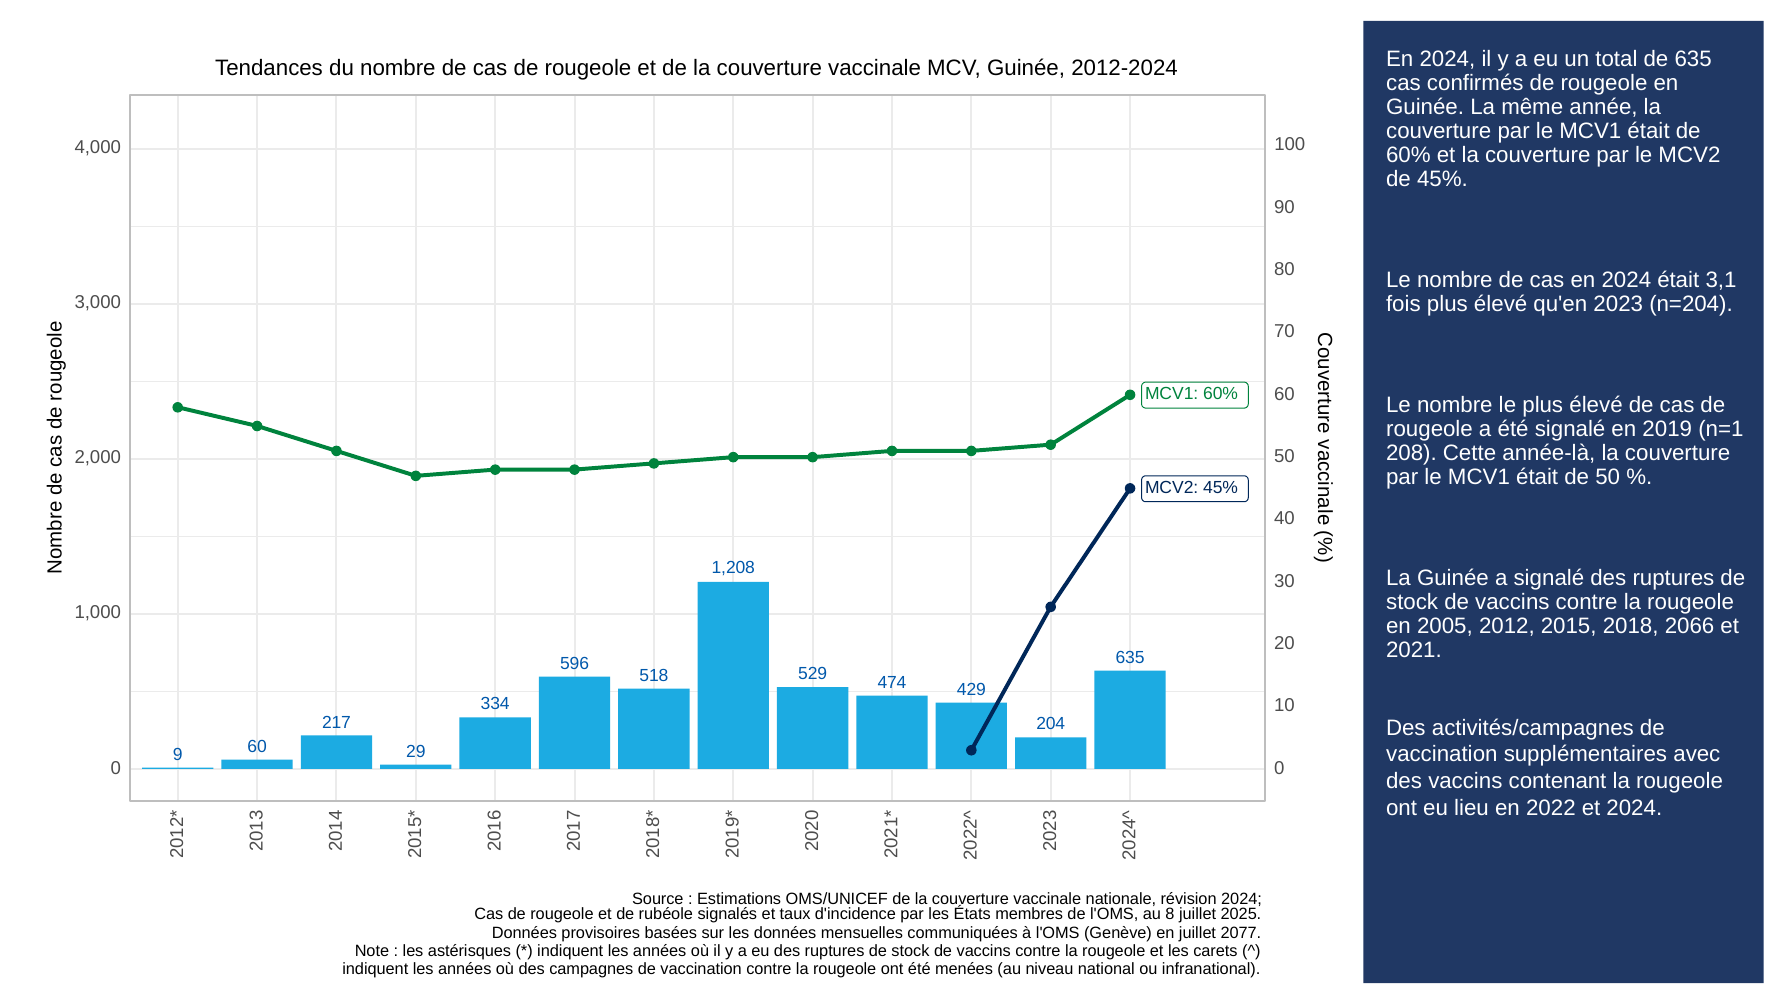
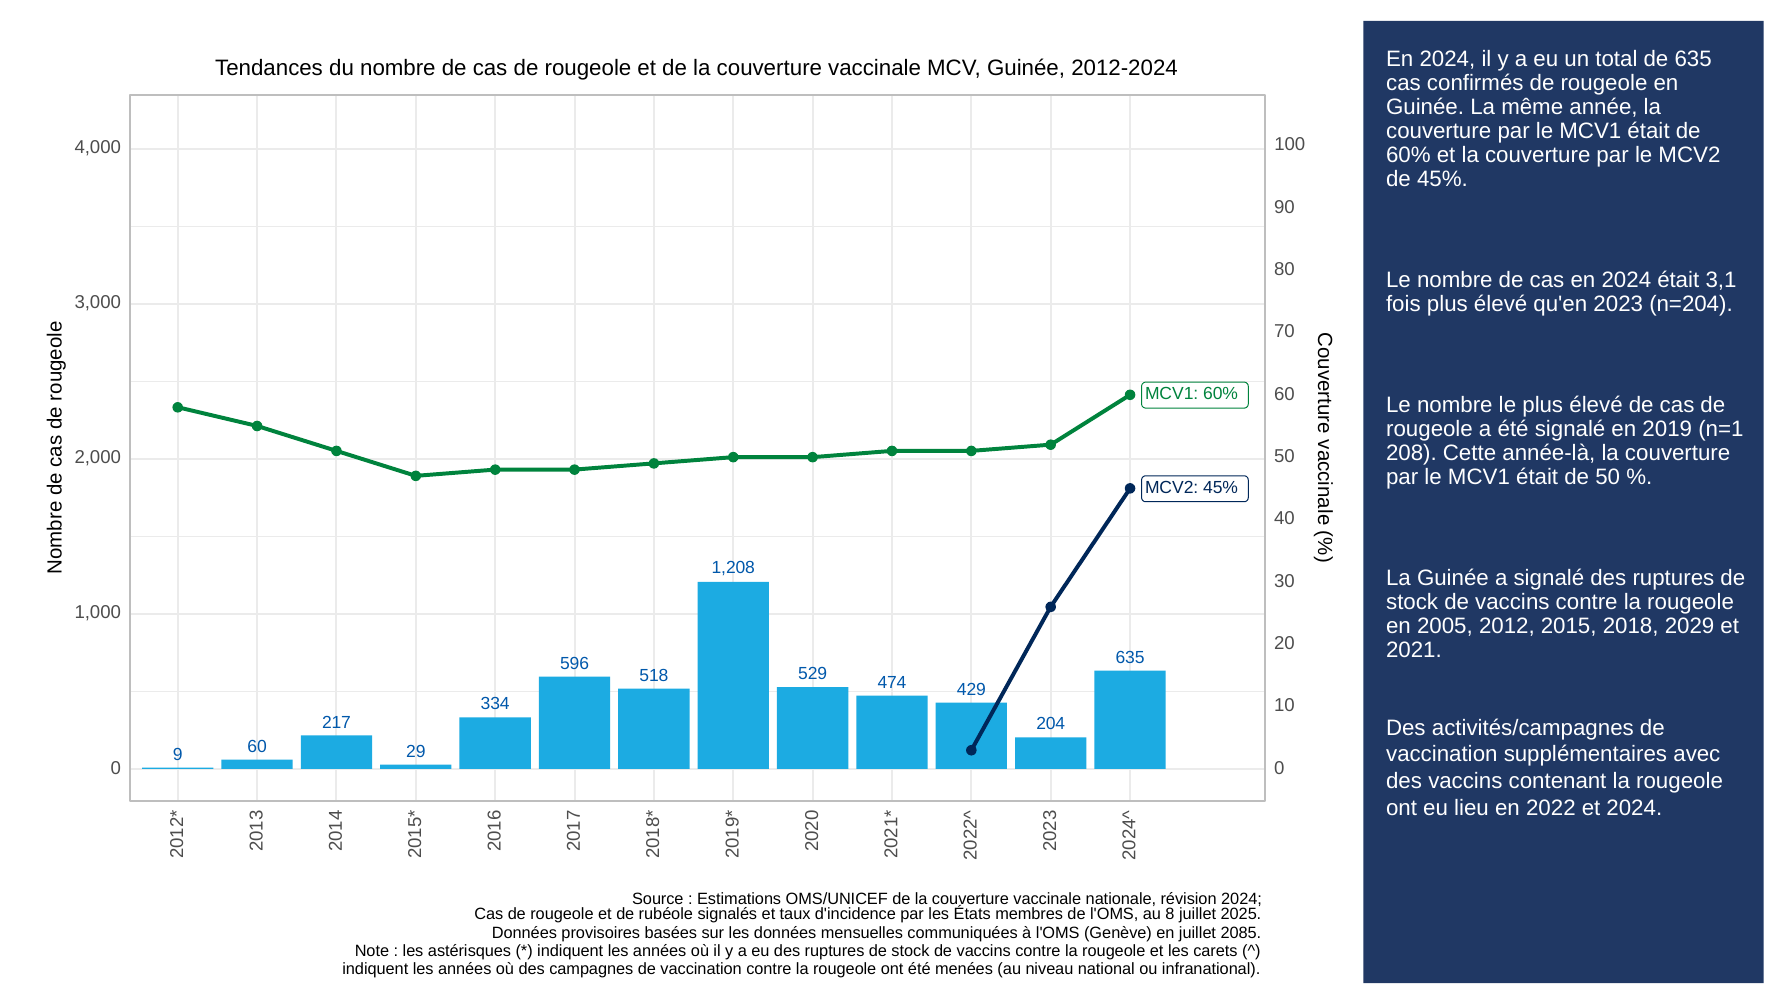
2066: 2066 -> 2029 (1690, 627)
2077: 2077 -> 2085 (1241, 934)
